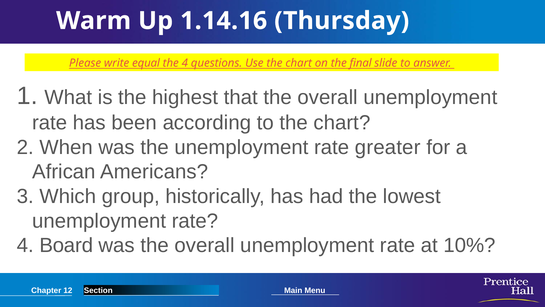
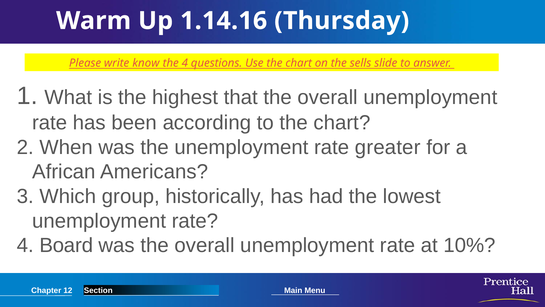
equal: equal -> know (146, 63)
final: final -> sells (361, 63)
